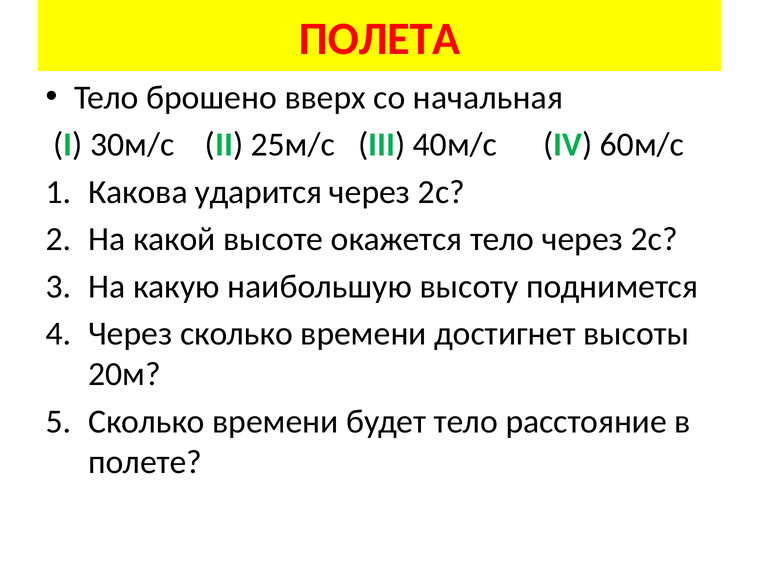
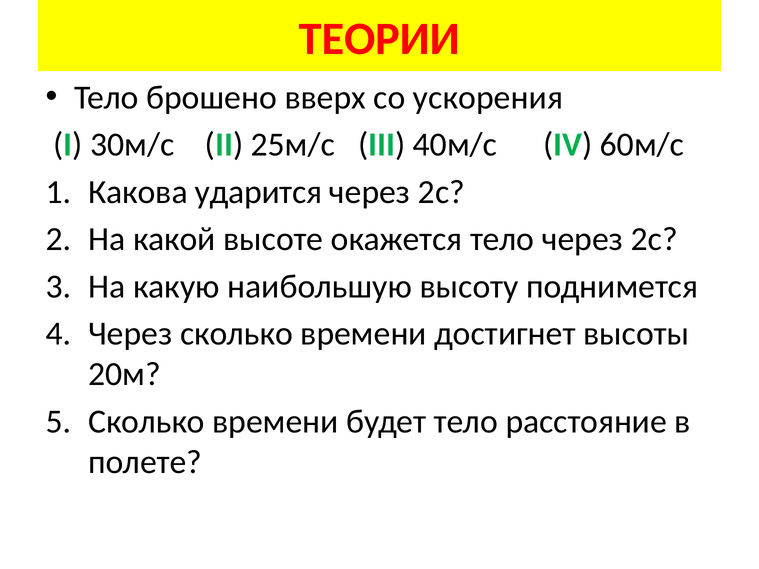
ПОЛЕТА: ПОЛЕТА -> ТЕОРИИ (379, 39)
начальная: начальная -> ускорения (488, 98)
